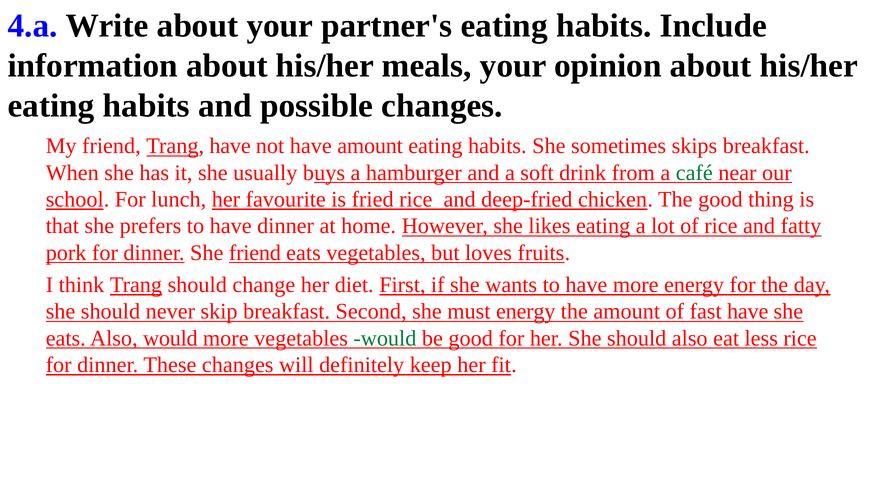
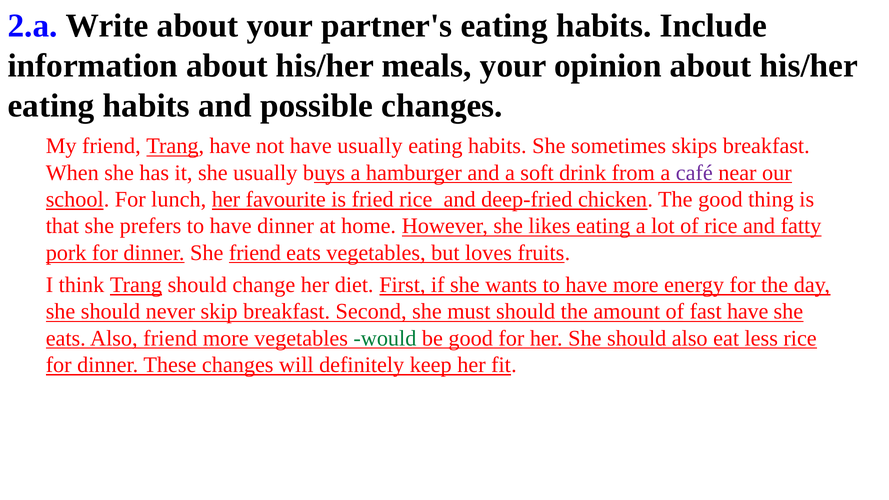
4.a: 4.a -> 2.a (33, 26)
have amount: amount -> usually (370, 146)
café colour: green -> purple (694, 173)
must energy: energy -> should (526, 312)
Also would: would -> friend (170, 338)
